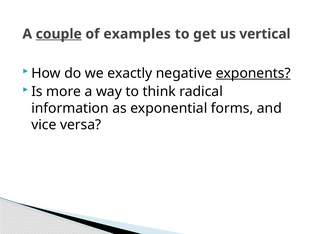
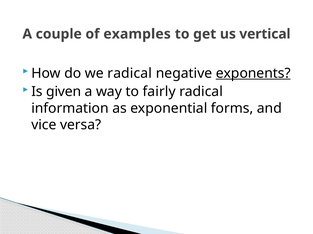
couple underline: present -> none (59, 34)
we exactly: exactly -> radical (130, 73)
more: more -> given (64, 92)
think: think -> fairly (159, 92)
